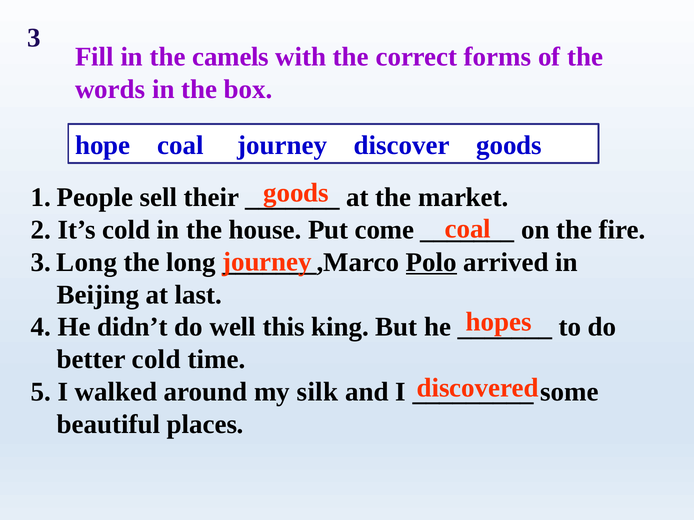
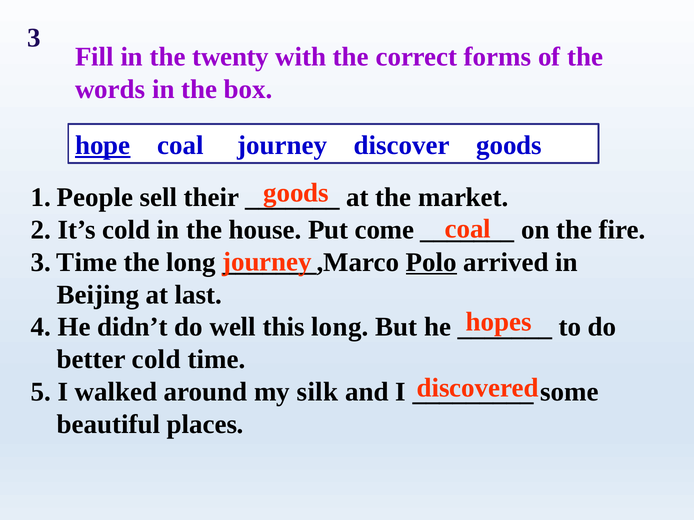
camels: camels -> twenty (231, 57)
hope underline: none -> present (103, 145)
3 Long: Long -> Time (87, 263)
this king: king -> long (340, 327)
